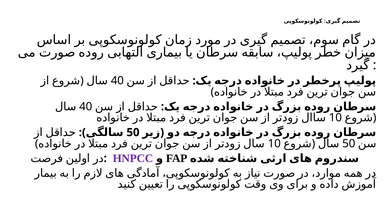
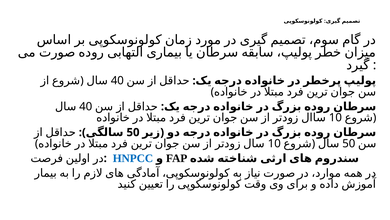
HNPCC colour: purple -> blue (133, 158)
